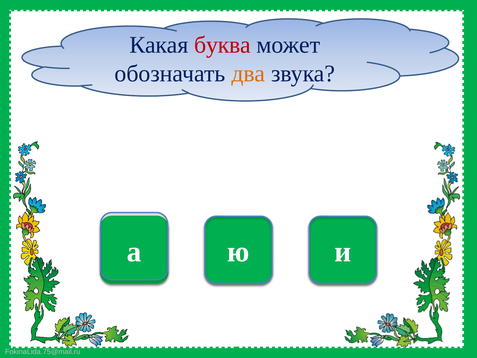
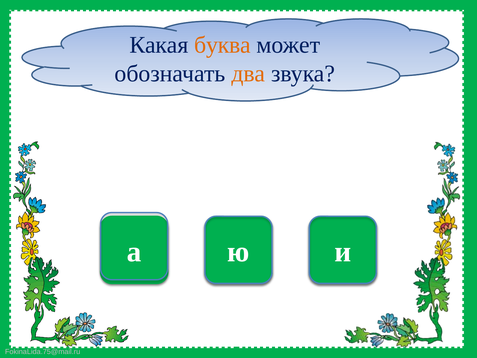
буква colour: red -> orange (223, 45)
